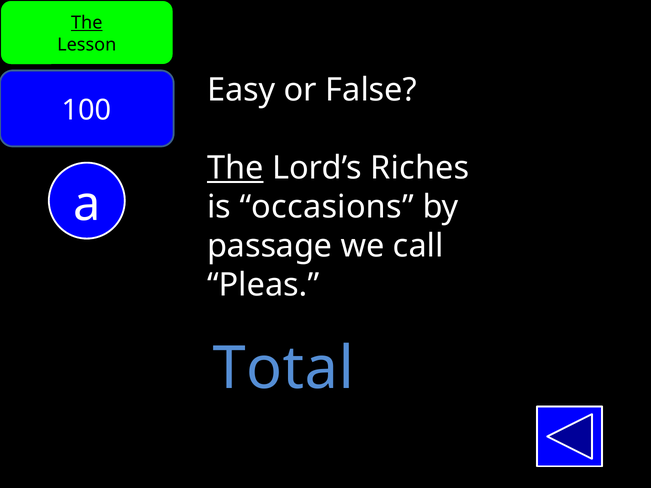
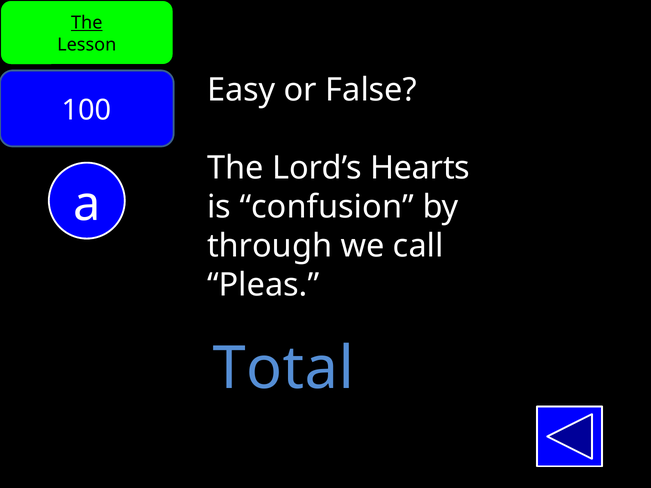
The underline: present -> none (235, 168)
Riches: Riches -> Hearts (420, 168)
occasions: occasions -> confusion (327, 207)
passage: passage -> through (270, 246)
